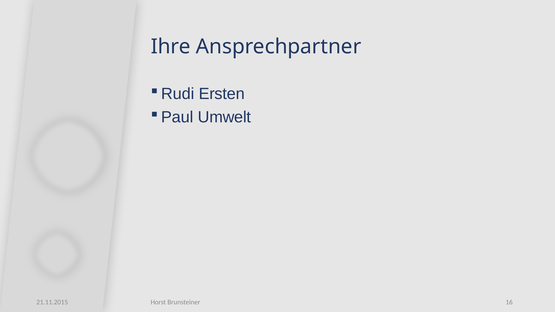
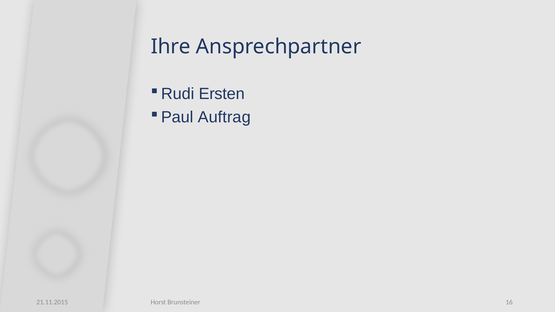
Umwelt: Umwelt -> Auftrag (224, 117)
